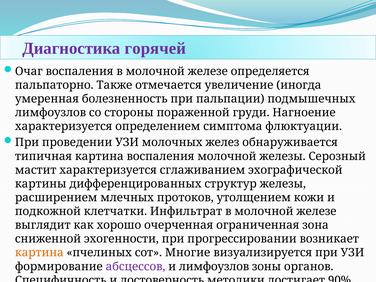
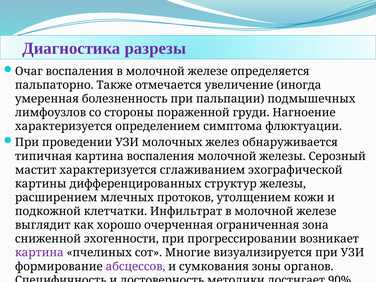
горячей: горячей -> разрезы (155, 48)
картина colour: orange -> purple (39, 253)
и лимфоузлов: лимфоузлов -> сумкования (214, 266)
